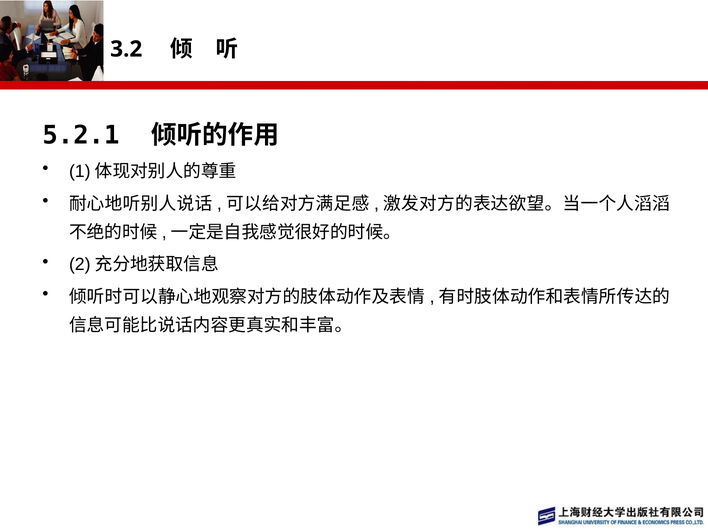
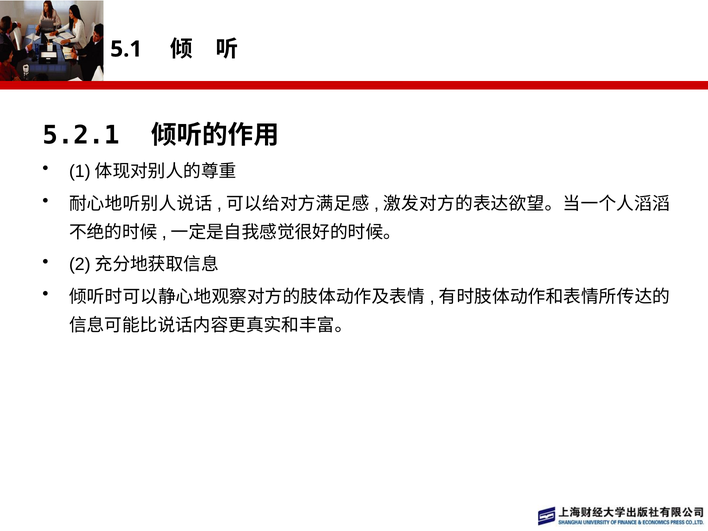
3.2: 3.2 -> 5.1 (126, 49)
